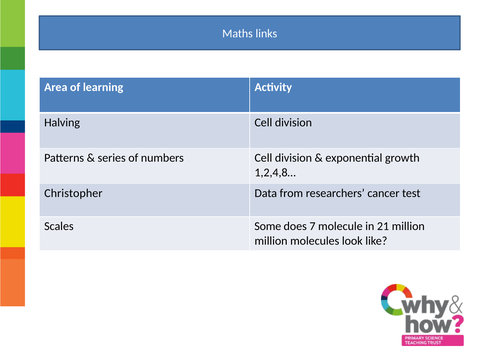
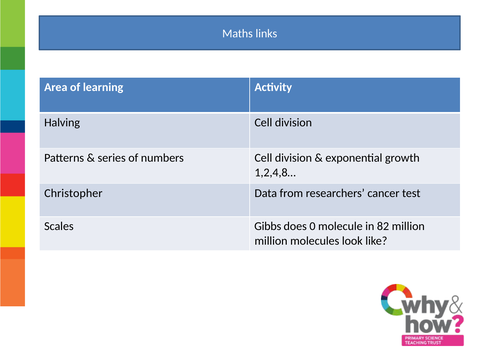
Some: Some -> Gibbs (268, 226)
7: 7 -> 0 (312, 226)
21: 21 -> 82 (383, 226)
